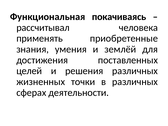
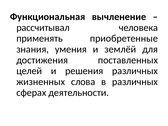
покачиваясь: покачиваясь -> вычленение (119, 17)
точки: точки -> слова (83, 82)
